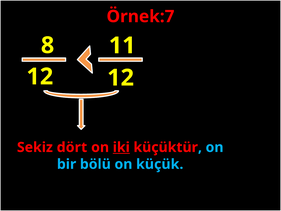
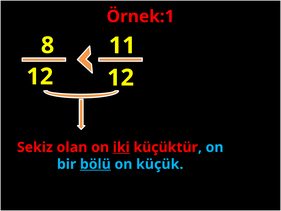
Örnek:7: Örnek:7 -> Örnek:1 (140, 16)
dört: dört -> olan (72, 147)
bölü underline: none -> present (95, 164)
